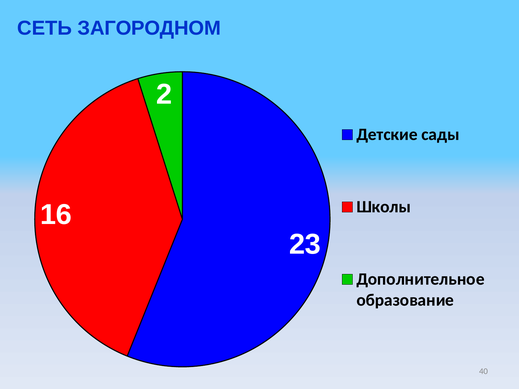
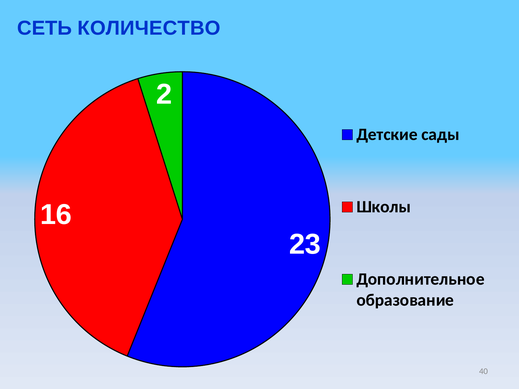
ЗАГОРОДНОМ: ЗАГОРОДНОМ -> КОЛИЧЕСТВО (149, 28)
